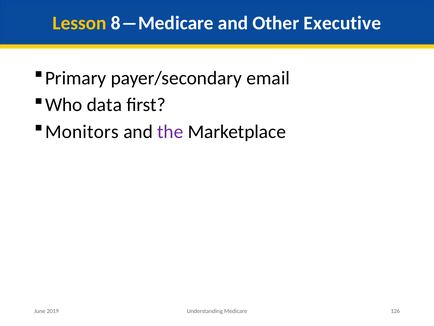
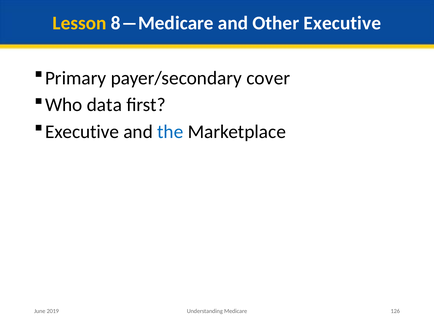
email: email -> cover (268, 78)
Monitors: Monitors -> Executive (82, 131)
the colour: purple -> blue (170, 131)
